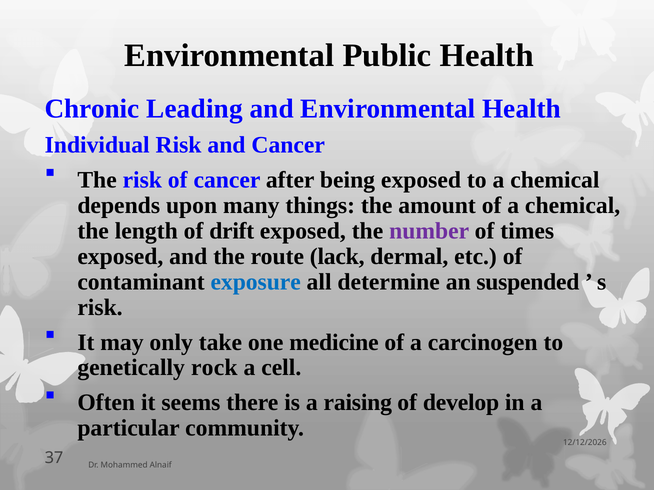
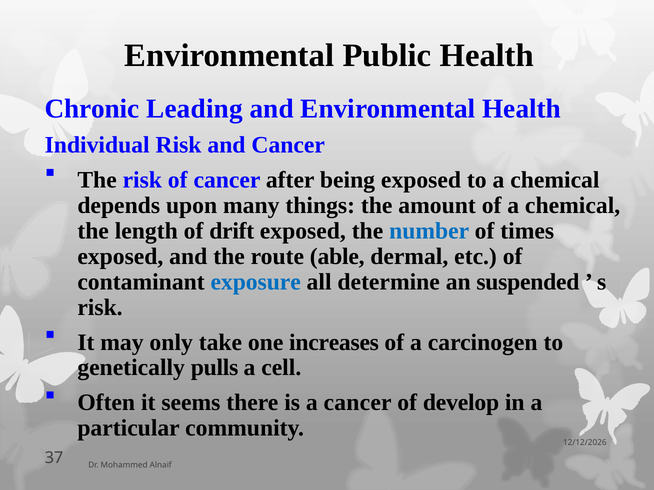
number colour: purple -> blue (429, 231)
lack: lack -> able (337, 257)
medicine: medicine -> increases (334, 343)
rock: rock -> pulls (215, 368)
a raising: raising -> cancer (358, 403)
